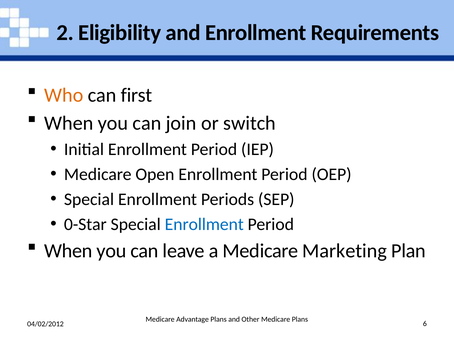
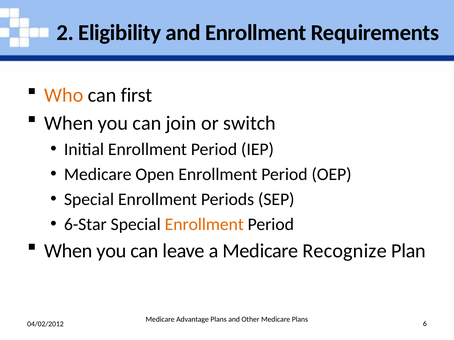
0-Star: 0-Star -> 6-Star (85, 225)
Enrollment colour: blue -> orange (204, 225)
Marketing: Marketing -> Recognize (345, 251)
